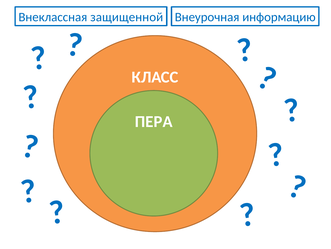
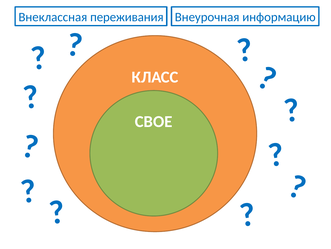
защищенной: защищенной -> переживания (127, 17)
ПЕРА: ПЕРА -> СВОЕ (154, 121)
